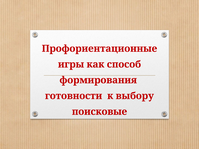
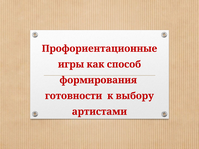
поисковые: поисковые -> артистами (99, 112)
